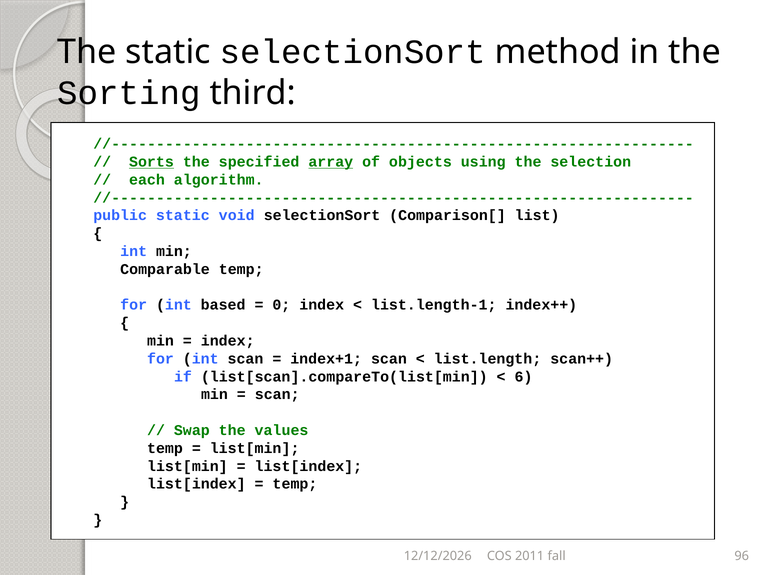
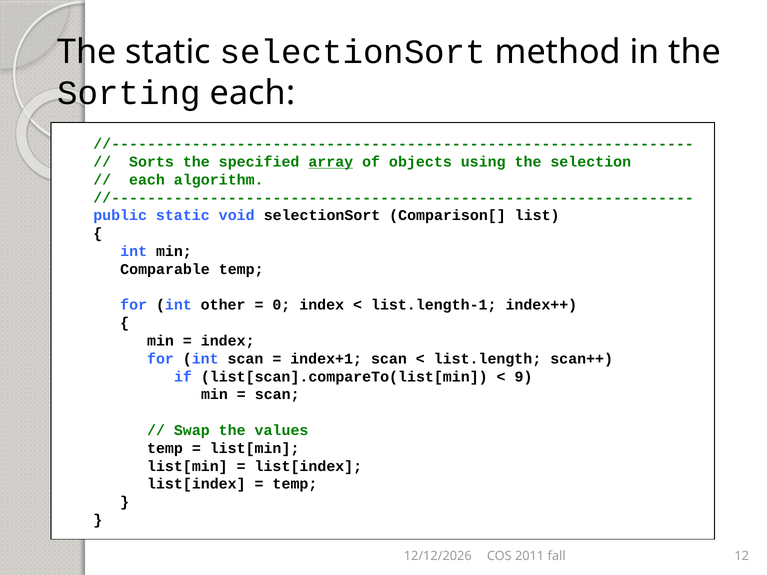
Sorting third: third -> each (252, 93)
Sorts underline: present -> none (151, 162)
based: based -> other (223, 305)
6: 6 -> 9 (524, 377)
96: 96 -> 12 (742, 556)
